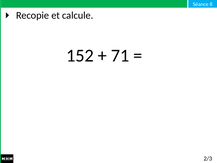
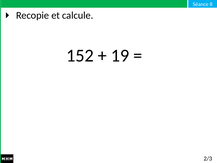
71: 71 -> 19 (120, 56)
